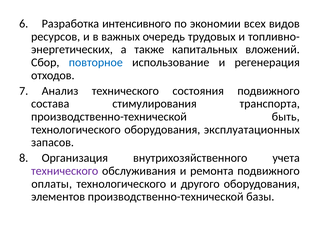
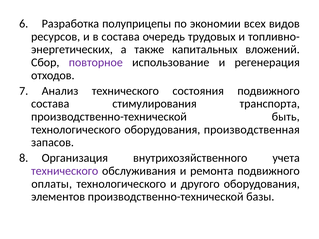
интенсивного: интенсивного -> полуприцепы (137, 24)
в важных: важных -> состава (121, 37)
повторное colour: blue -> purple (96, 63)
эксплуатационных: эксплуатационных -> производственная (252, 130)
